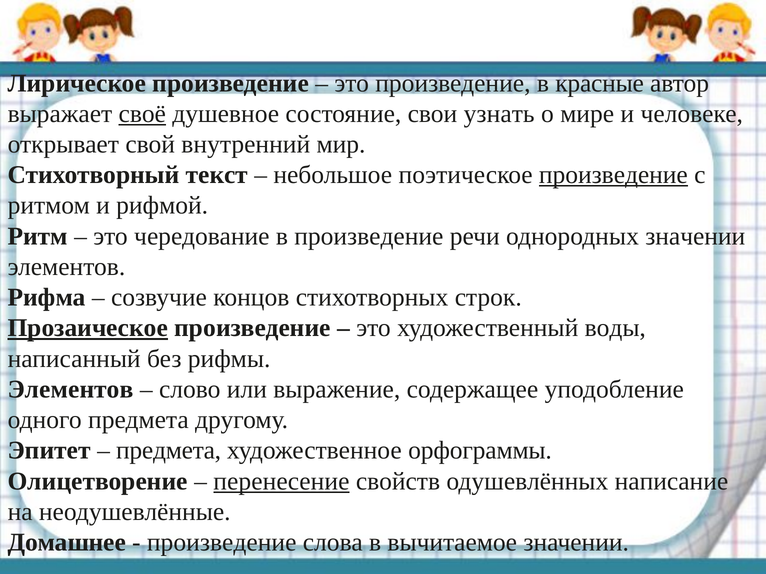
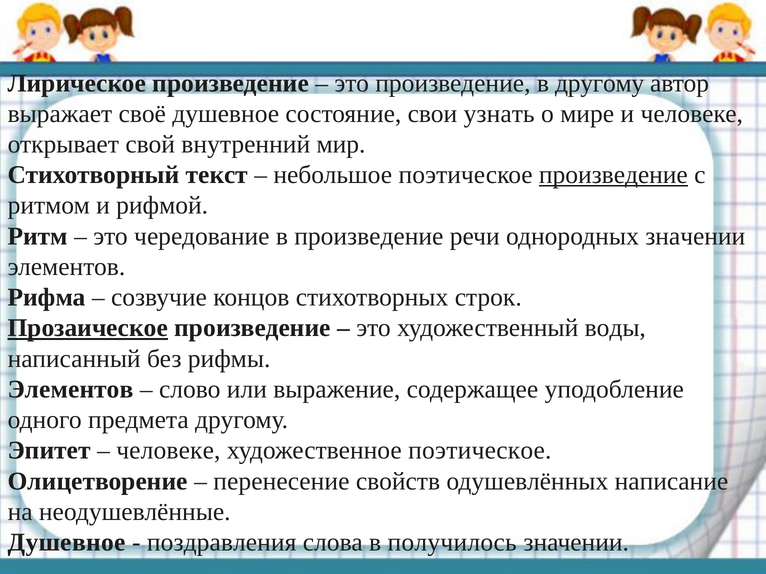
в красные: красные -> другому (600, 83)
своё underline: present -> none (142, 114)
предмета: предмета -> человеке (168, 451)
художественное орфограммы: орфограммы -> поэтическое (480, 451)
перенесение underline: present -> none (281, 482)
Домашнее: Домашнее -> Душевное (67, 543)
произведение: произведение -> поздравления (222, 543)
вычитаемое: вычитаемое -> получилось (452, 543)
